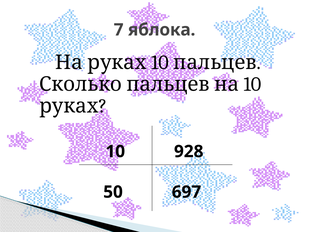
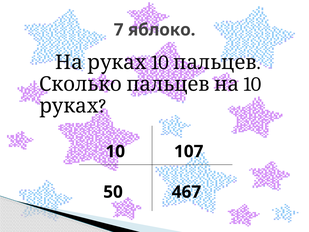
яблока: яблока -> яблоко (162, 30)
928: 928 -> 107 (189, 151)
697: 697 -> 467 (186, 192)
